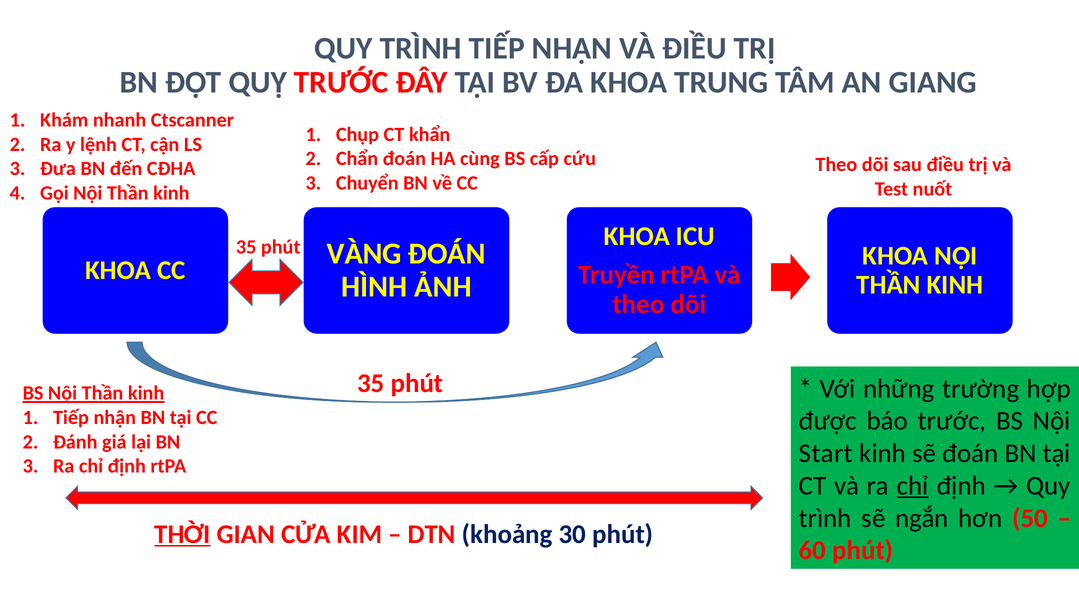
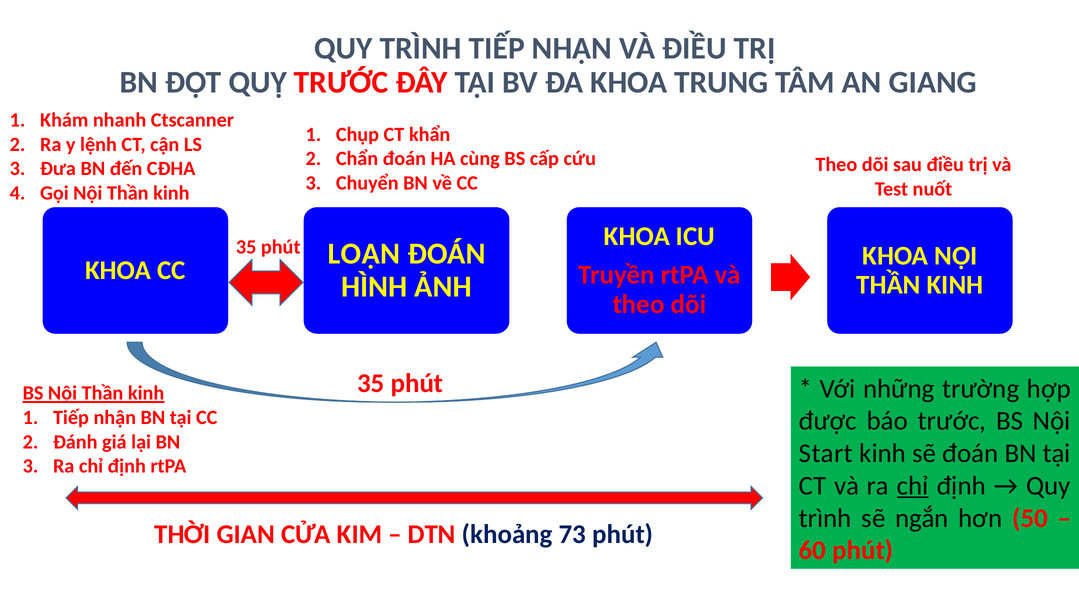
VÀNG: VÀNG -> LOẠN (364, 254)
THỜI underline: present -> none (182, 534)
30: 30 -> 73 (572, 534)
